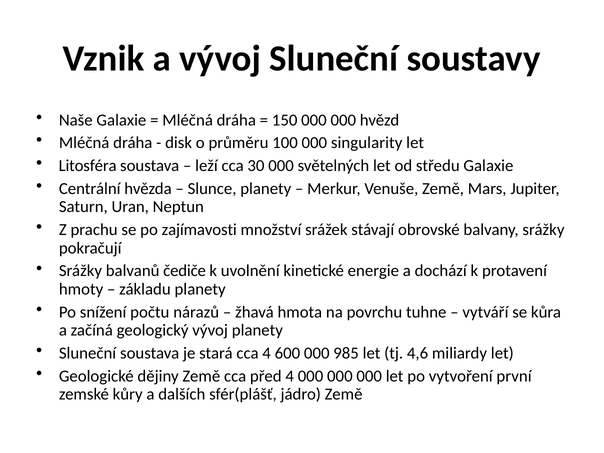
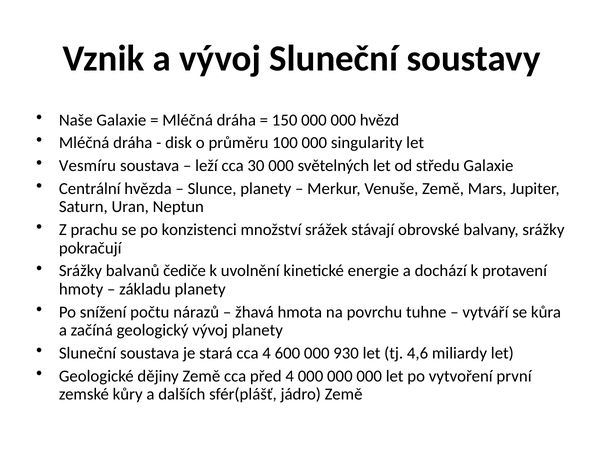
Litosféra: Litosféra -> Vesmíru (87, 166)
zajímavosti: zajímavosti -> konzistenci (199, 230)
985: 985 -> 930 (346, 353)
